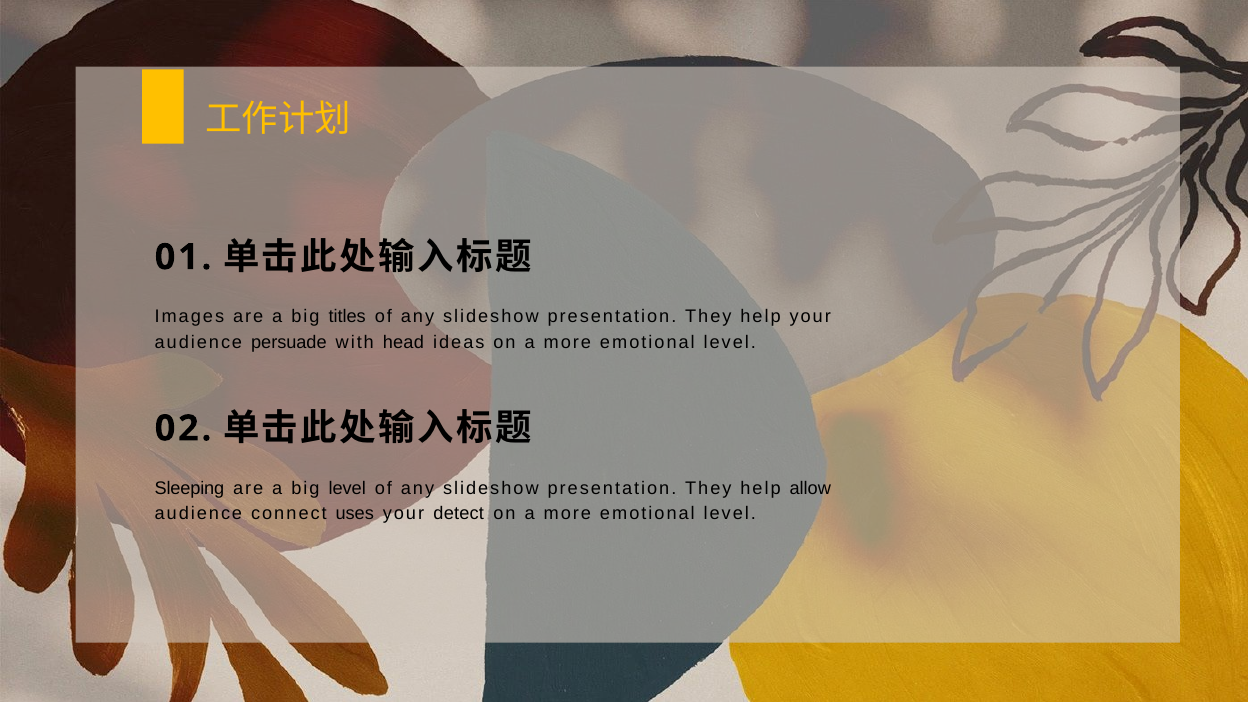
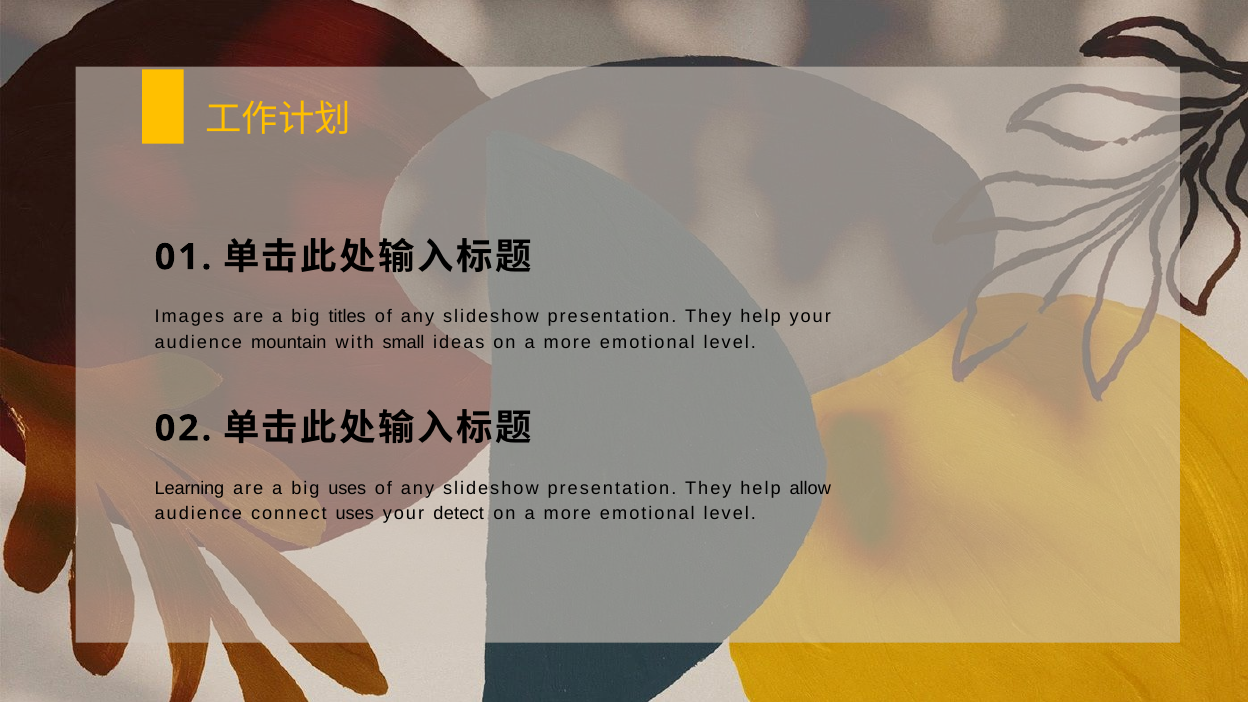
persuade: persuade -> mountain (289, 342)
head: head -> small (404, 342)
Sleeping: Sleeping -> Learning (189, 488)
big level: level -> uses (347, 488)
